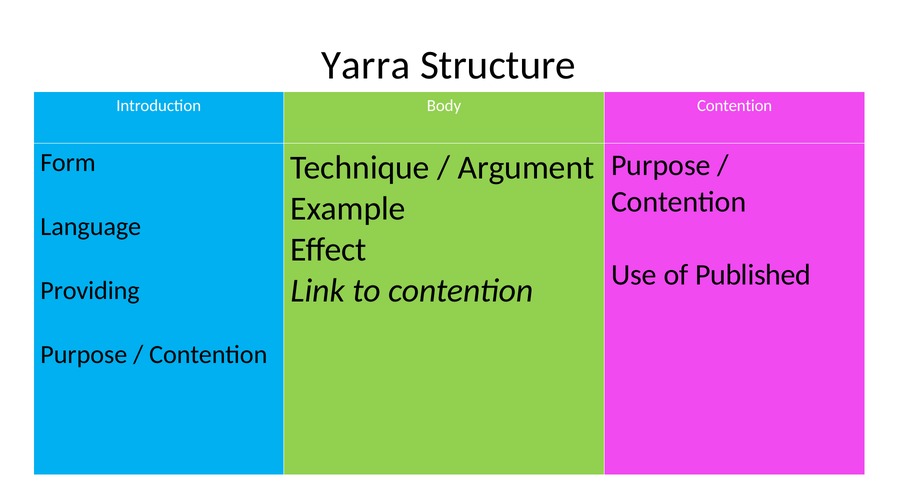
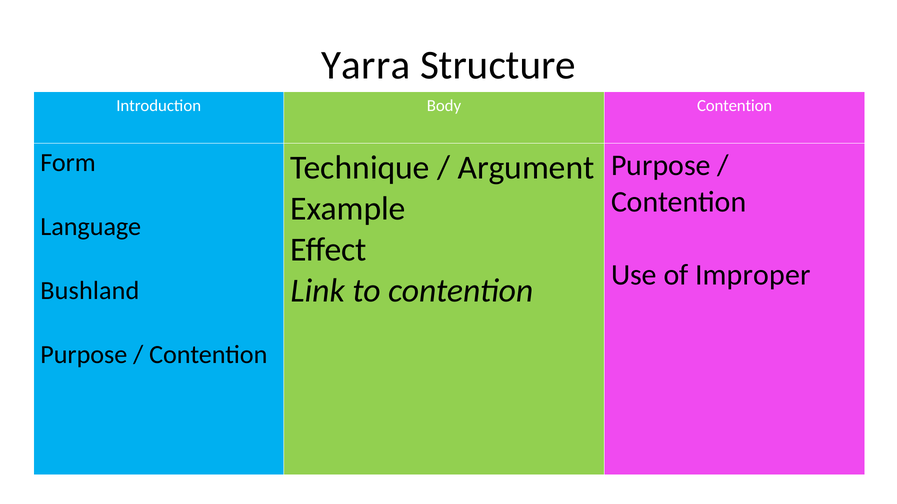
Published: Published -> Improper (753, 275)
Providing: Providing -> Bushland (90, 291)
